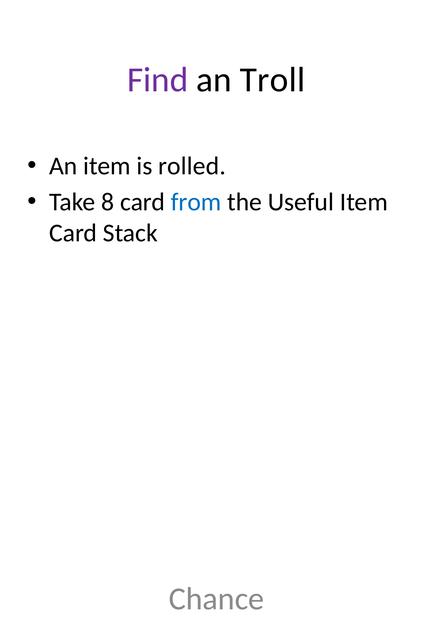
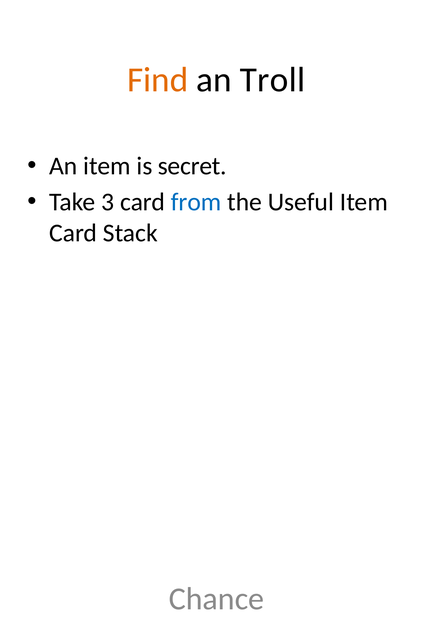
Find colour: purple -> orange (158, 80)
rolled: rolled -> secret (192, 166)
8: 8 -> 3 (108, 202)
